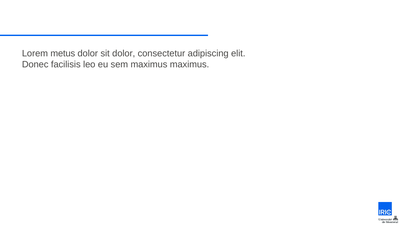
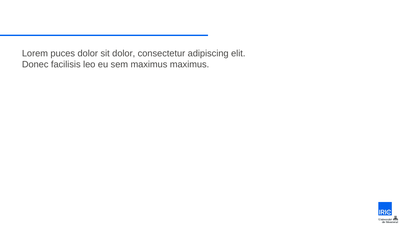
metus: metus -> puces (63, 53)
